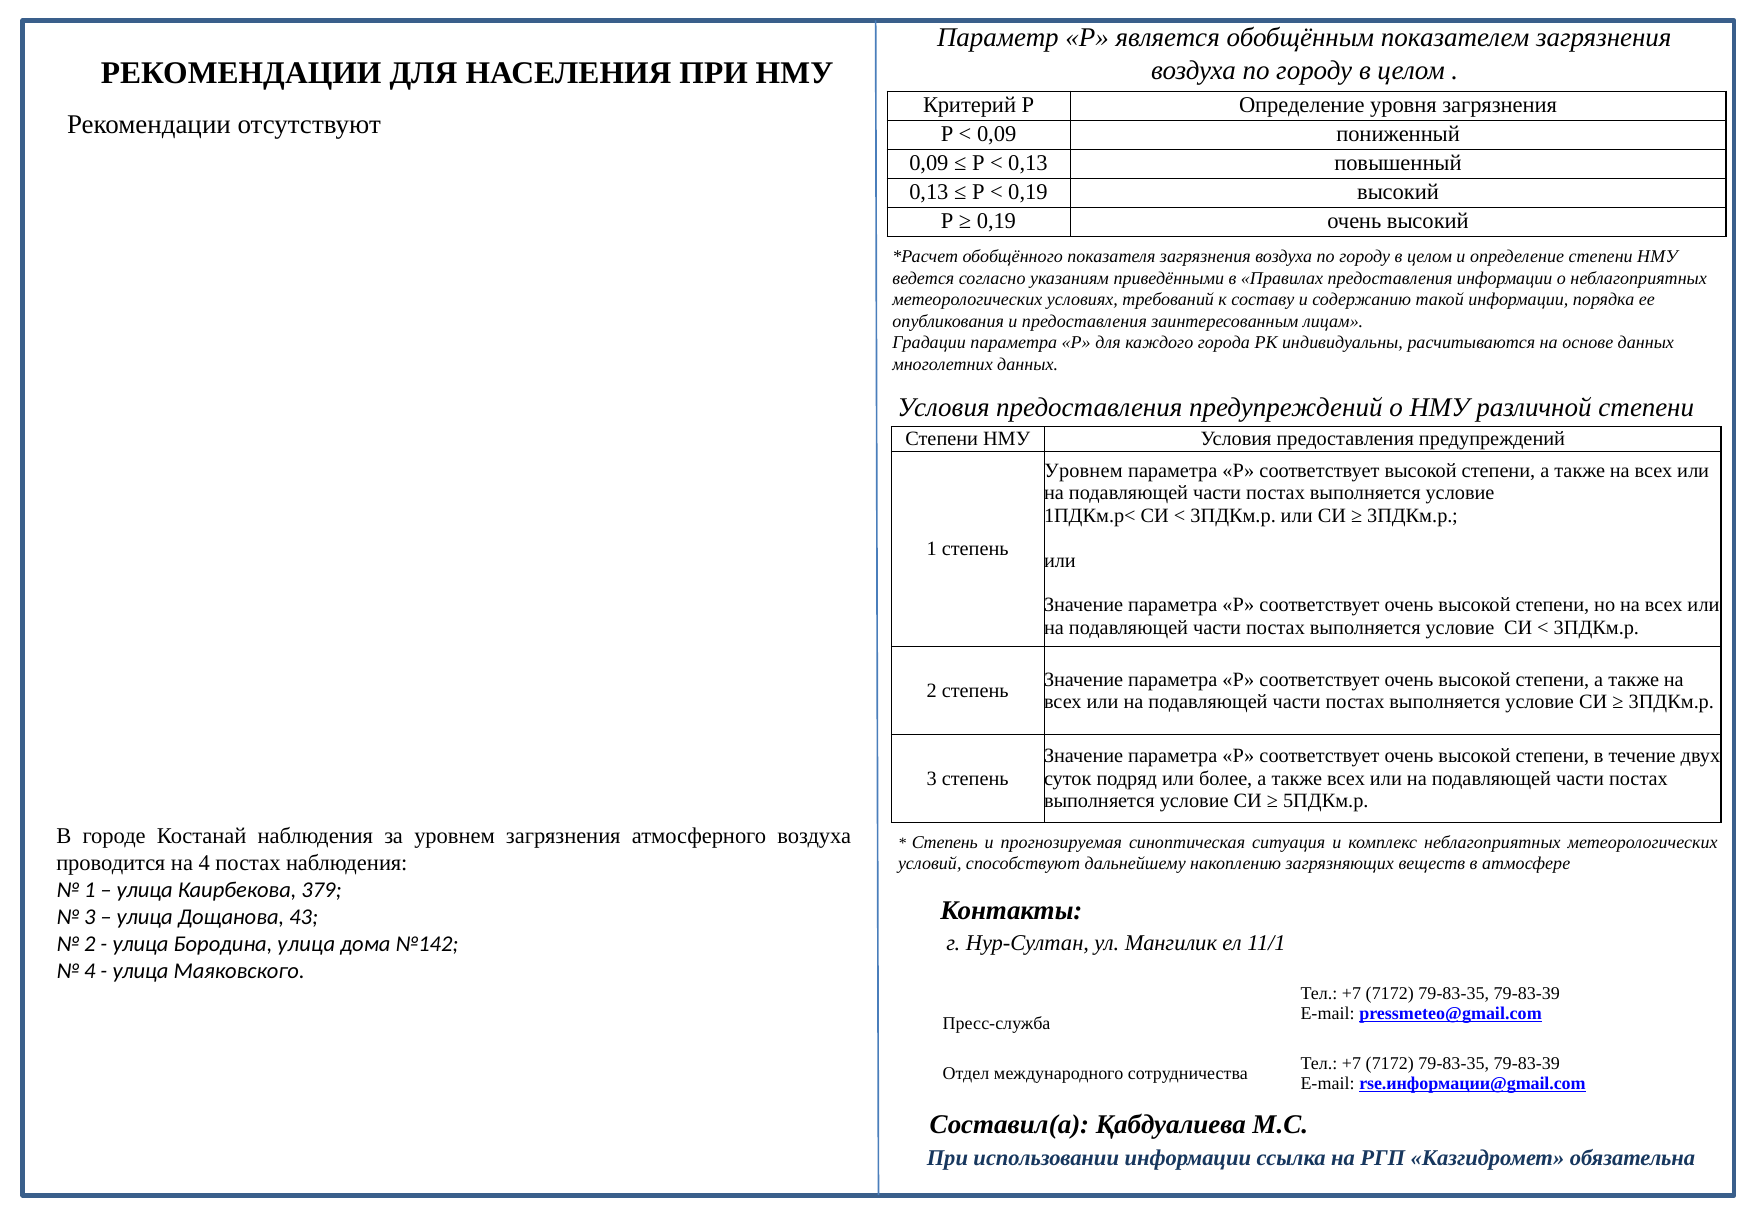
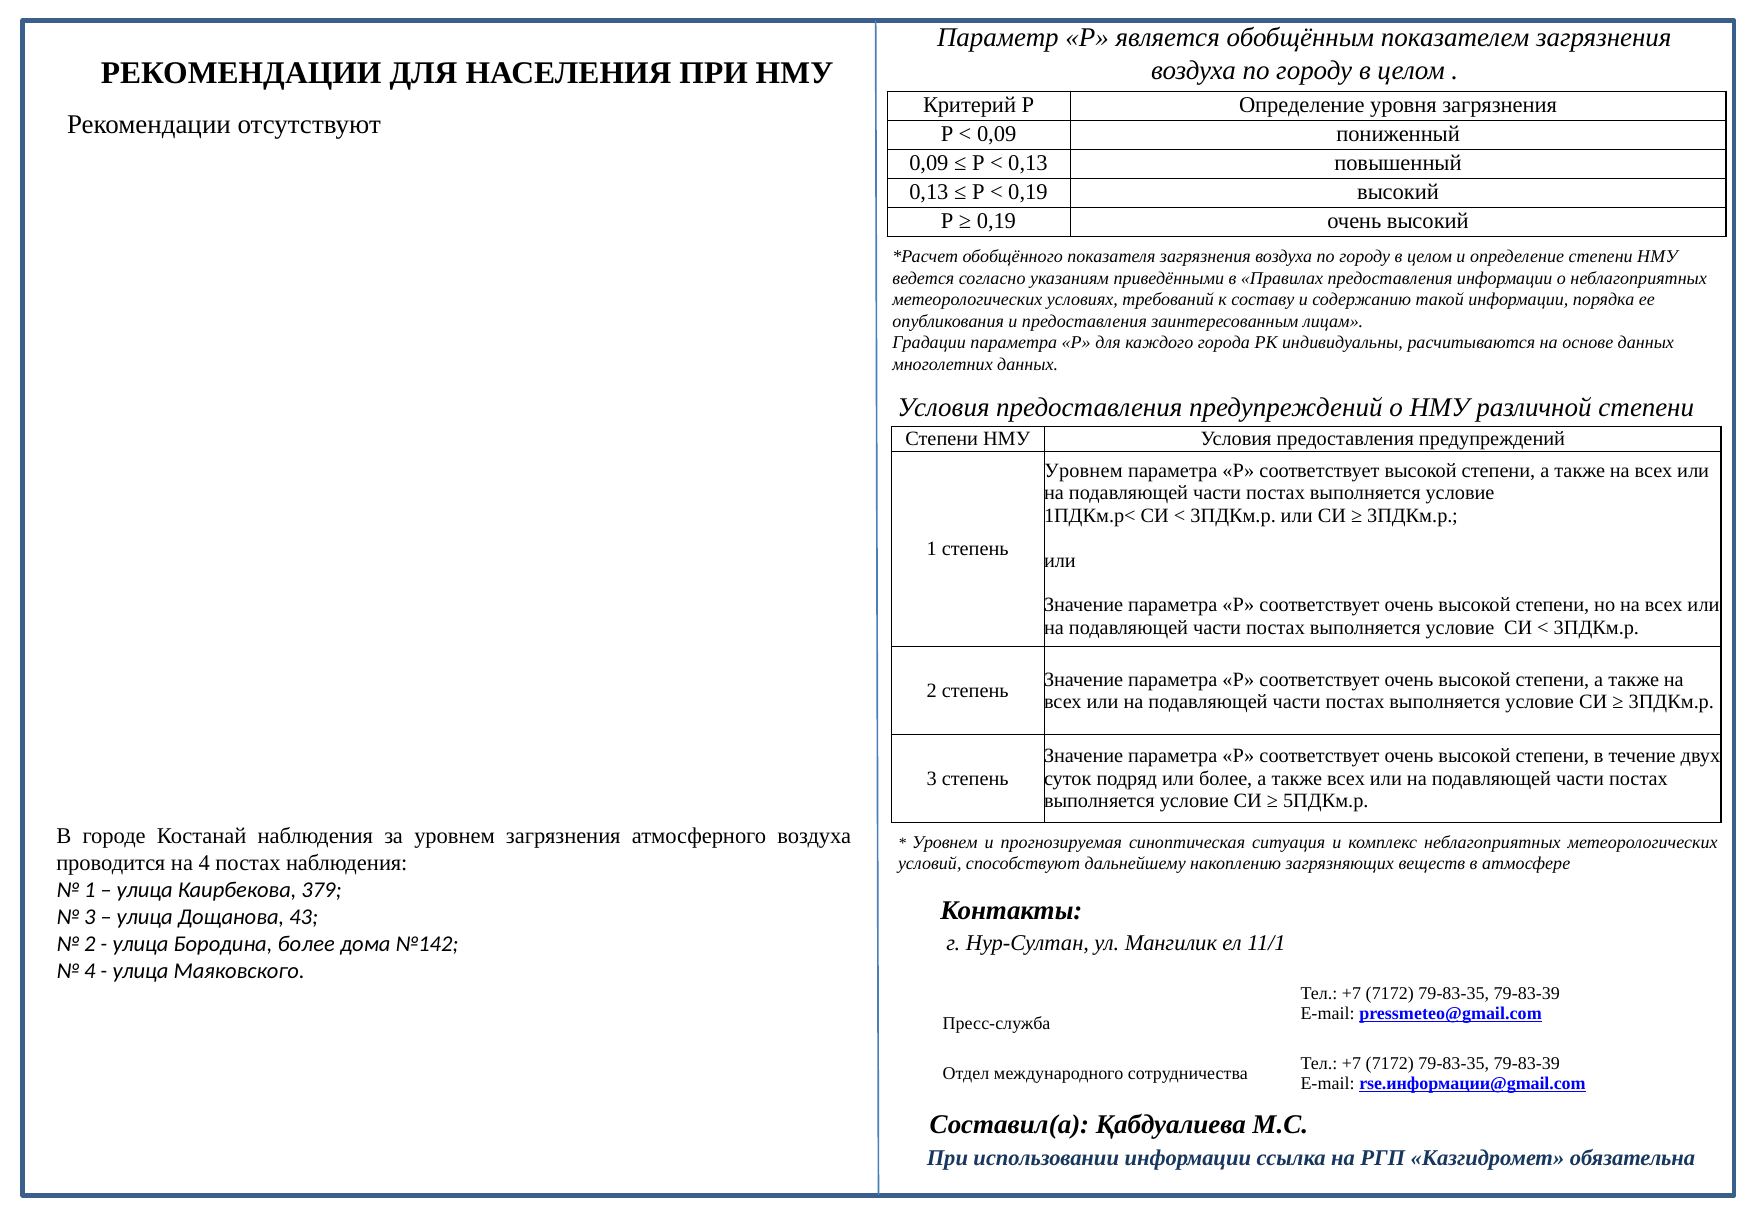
Степень: Степень -> Уровнем (945, 843)
Бородина улица: улица -> более (306, 944)
